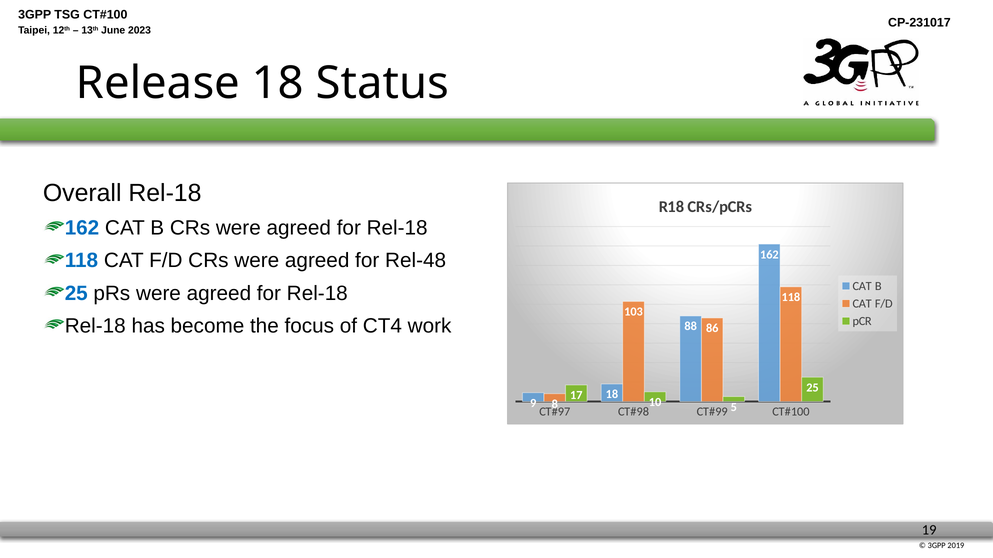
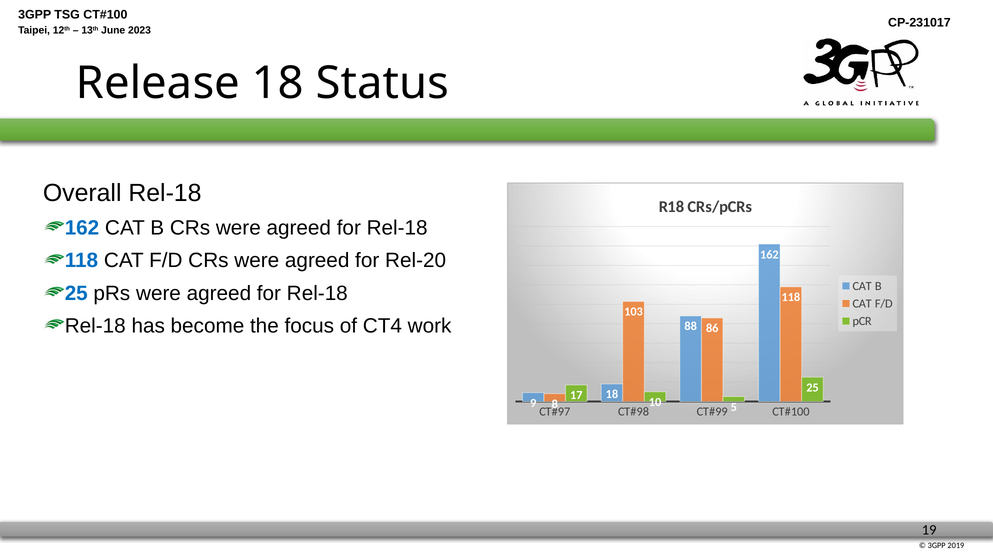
Rel-48: Rel-48 -> Rel-20 (416, 261)
